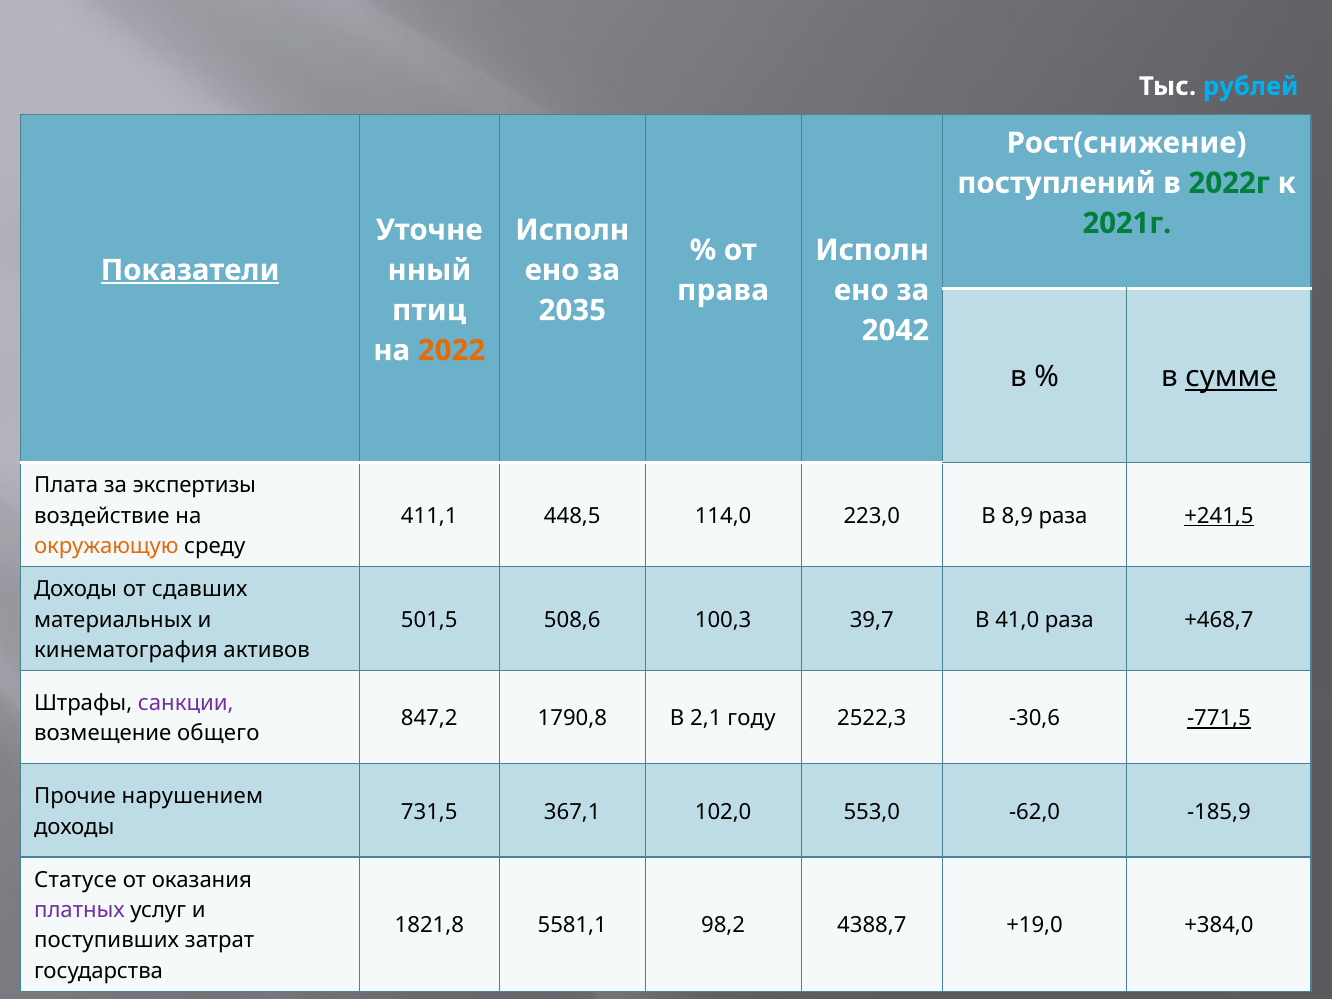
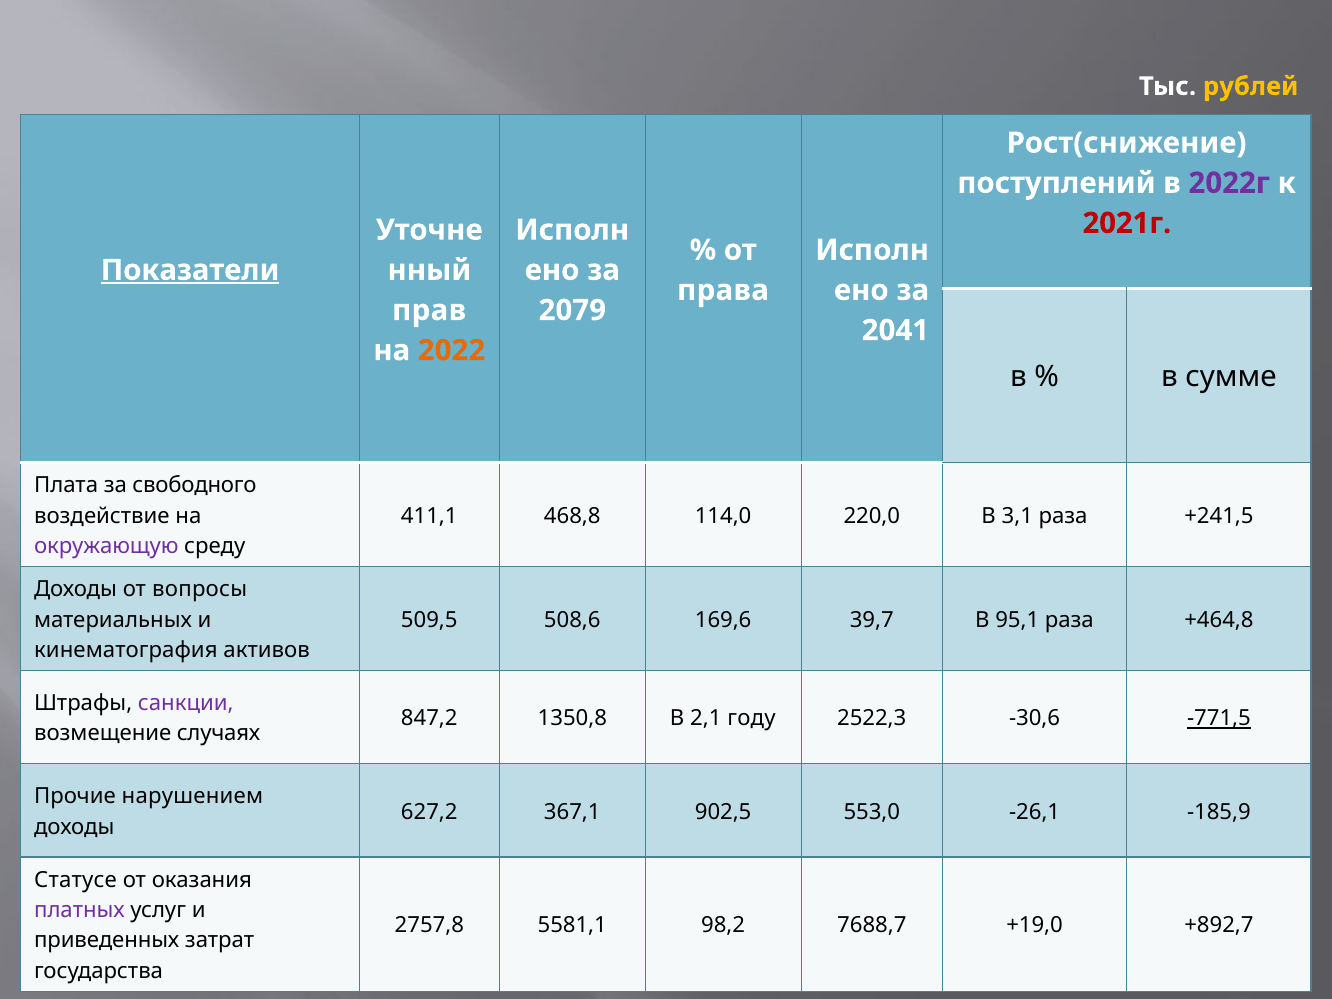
рублей colour: light blue -> yellow (1251, 86)
2022г colour: green -> purple (1229, 183)
2021г colour: green -> red (1127, 223)
птиц: птиц -> прав (429, 310)
2035: 2035 -> 2079 (572, 310)
2042: 2042 -> 2041 (895, 330)
сумме underline: present -> none (1231, 377)
экспертизы: экспертизы -> свободного (194, 486)
448,5: 448,5 -> 468,8 (572, 516)
223,0: 223,0 -> 220,0 (872, 516)
8,9: 8,9 -> 3,1 (1017, 516)
+241,5 underline: present -> none (1219, 516)
окружающую colour: orange -> purple (106, 546)
сдавших: сдавших -> вопросы (200, 590)
501,5: 501,5 -> 509,5 (429, 620)
100,3: 100,3 -> 169,6 (723, 620)
41,0: 41,0 -> 95,1 (1017, 620)
+468,7: +468,7 -> +464,8 (1219, 620)
1790,8: 1790,8 -> 1350,8 (572, 719)
общего: общего -> случаях (219, 734)
731,5: 731,5 -> 627,2 (429, 812)
102,0: 102,0 -> 902,5 (723, 812)
-62,0: -62,0 -> -26,1 (1035, 812)
1821,8: 1821,8 -> 2757,8 (429, 925)
4388,7: 4388,7 -> 7688,7 (872, 925)
+384,0: +384,0 -> +892,7 (1219, 925)
поступивших: поступивших -> приведенных (107, 941)
